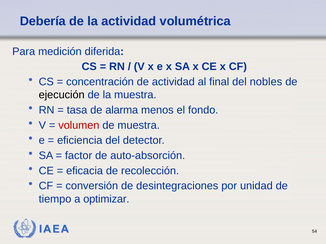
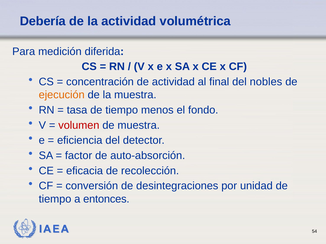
ejecución colour: black -> orange (62, 95)
tasa de alarma: alarma -> tiempo (122, 110)
optimizar: optimizar -> entonces (106, 199)
